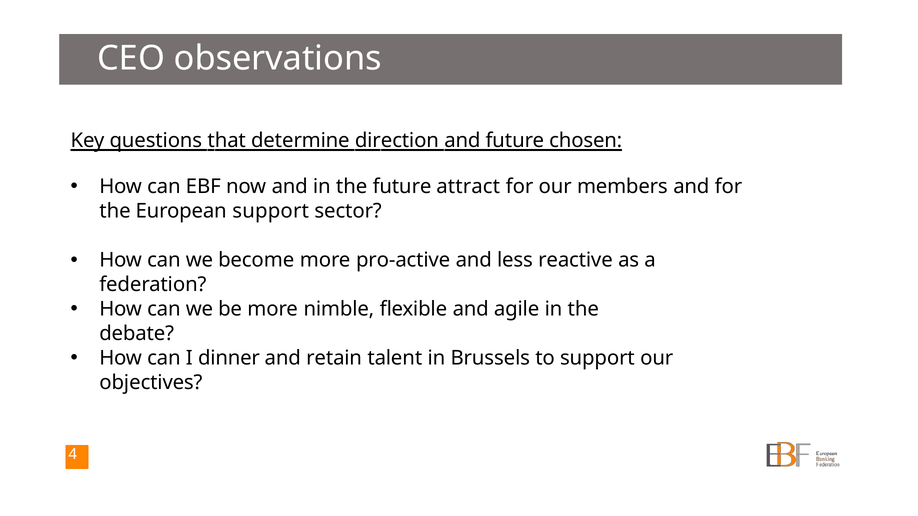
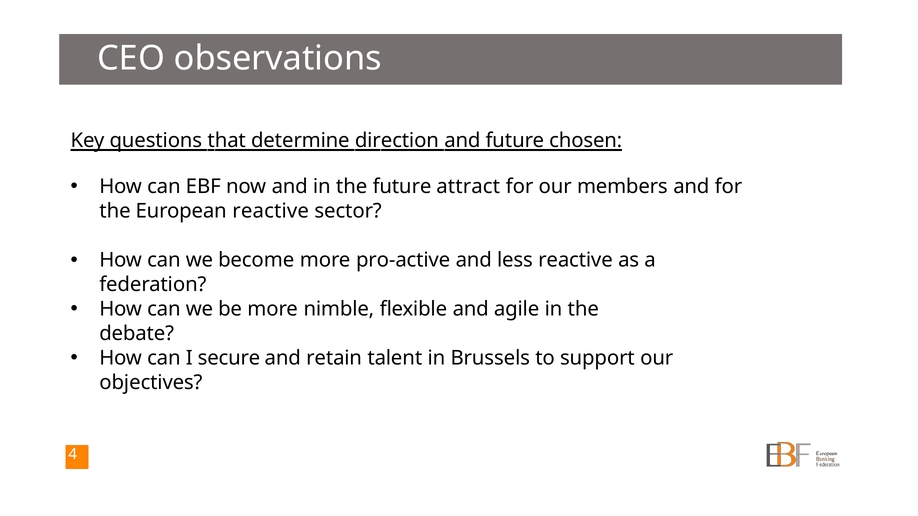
European support: support -> reactive (271, 211)
dinner: dinner -> secure (229, 358)
